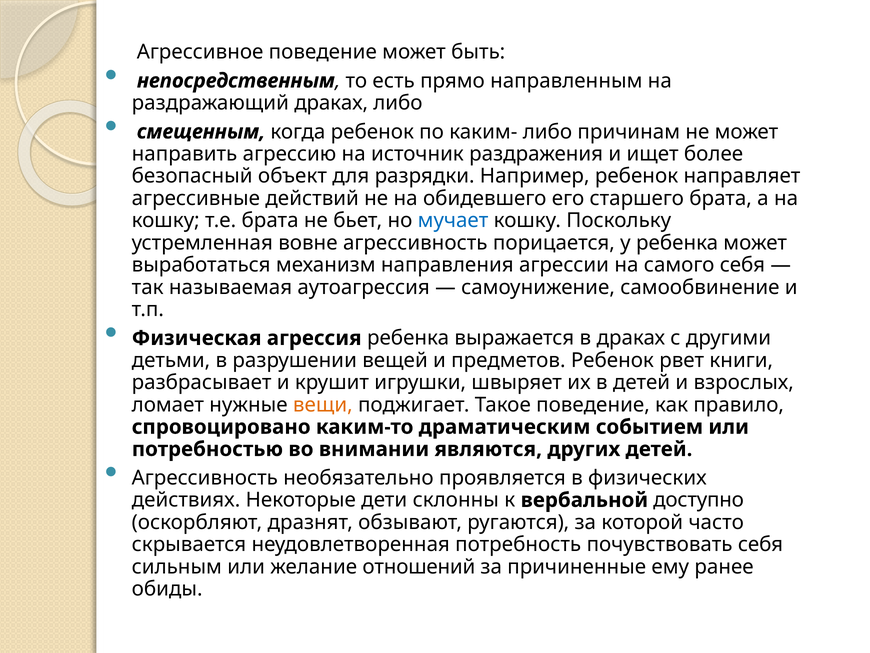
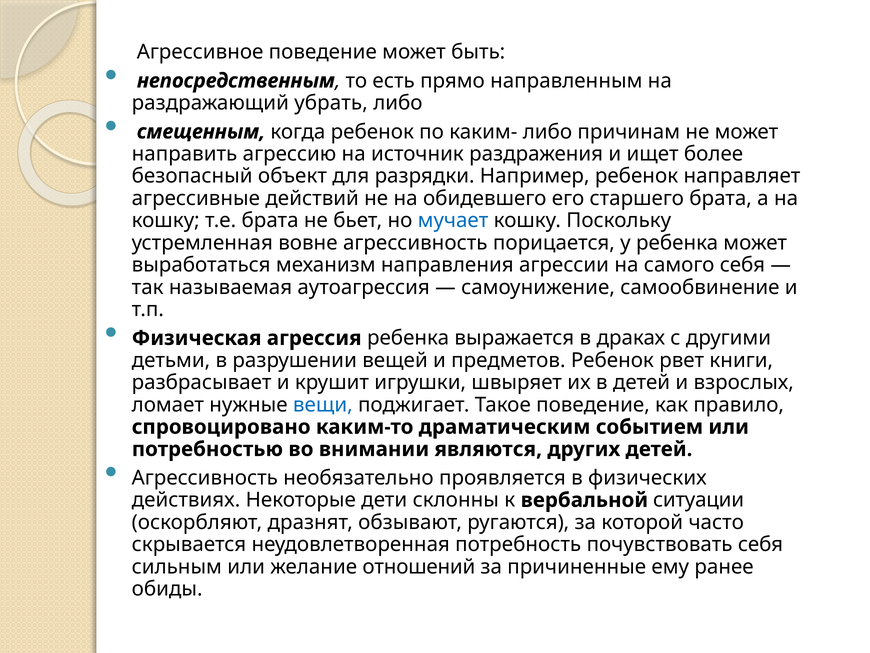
раздражающий драках: драках -> убрать (331, 103)
вещи colour: orange -> blue (323, 404)
доступно: доступно -> ситуации (699, 500)
